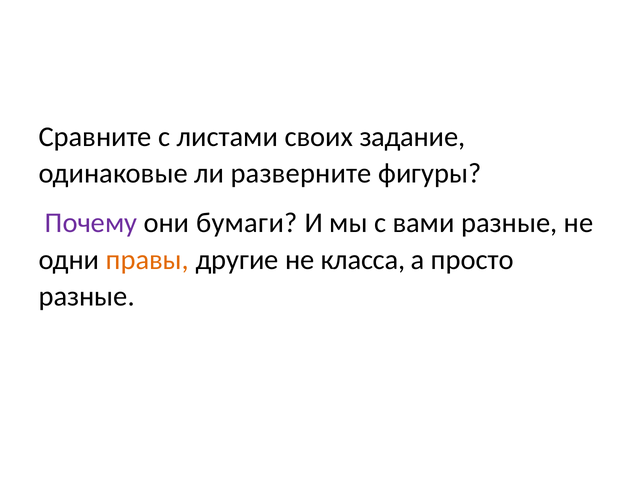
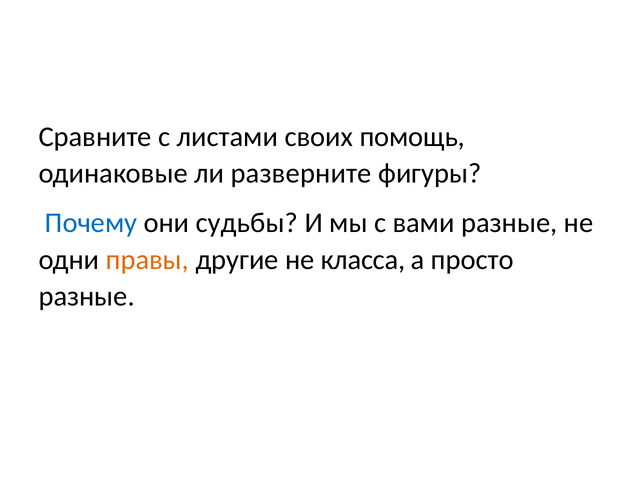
задание: задание -> помощь (412, 137)
Почему colour: purple -> blue (91, 223)
бумаги: бумаги -> судьбы (247, 223)
